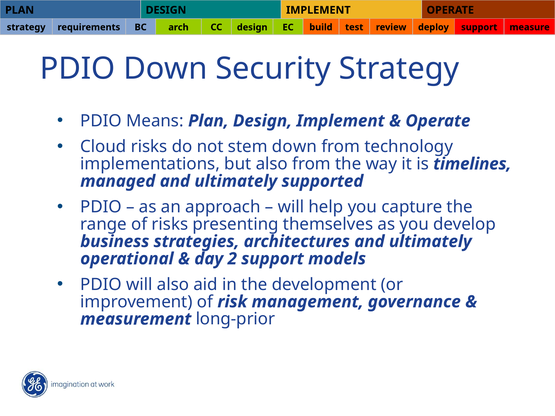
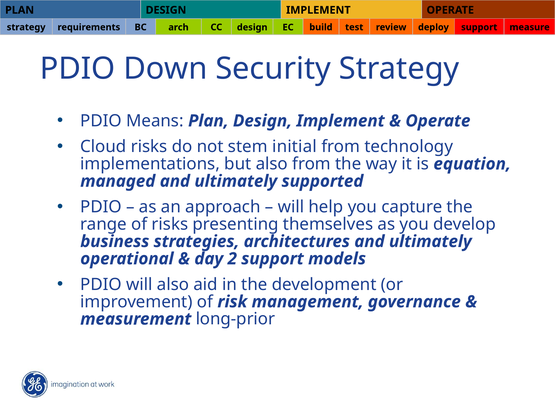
stem down: down -> initial (294, 147)
timelines: timelines -> equation (472, 164)
